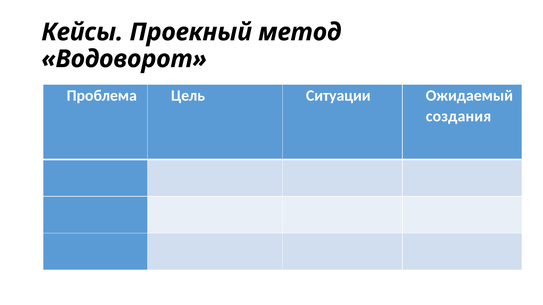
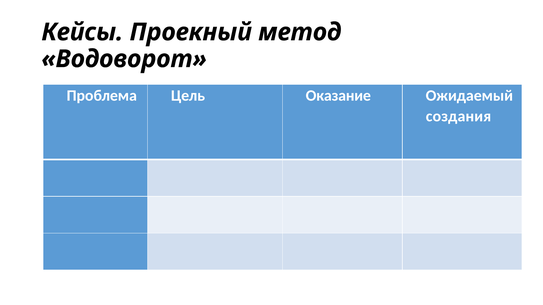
Ситуации: Ситуации -> Оказание (338, 96)
